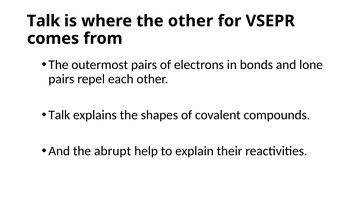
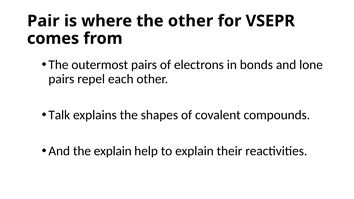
Talk: Talk -> Pair (43, 21)
the abrupt: abrupt -> explain (113, 151)
